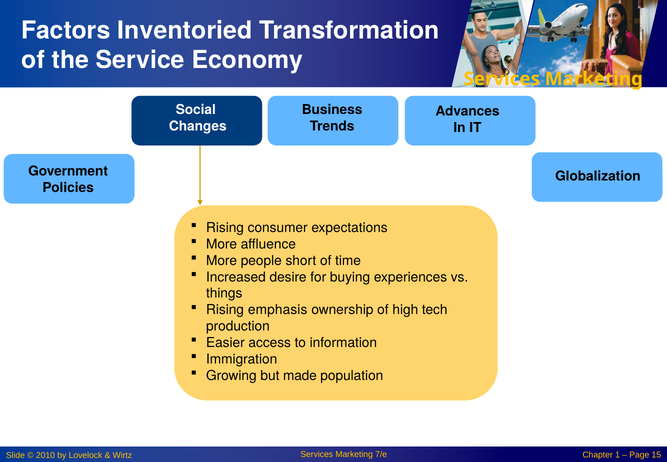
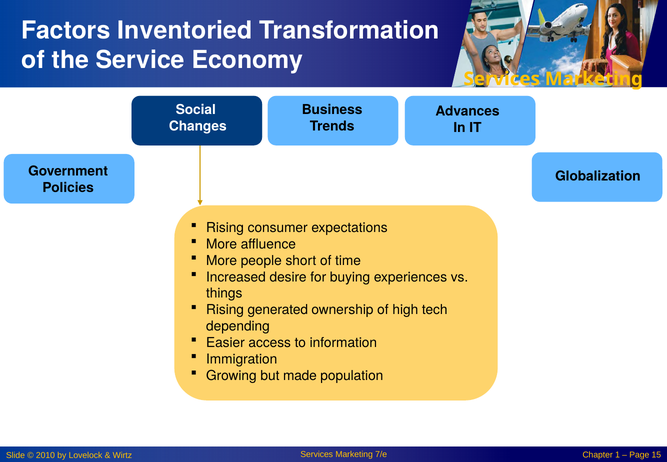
emphasis: emphasis -> generated (278, 310)
production: production -> depending (238, 326)
